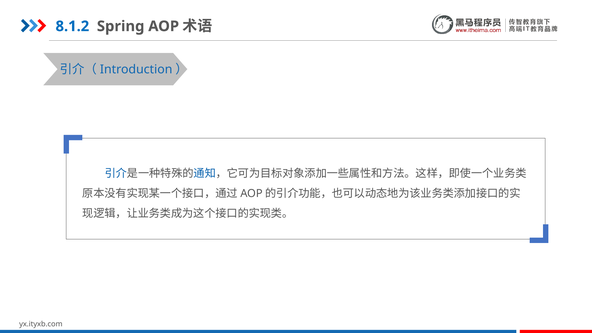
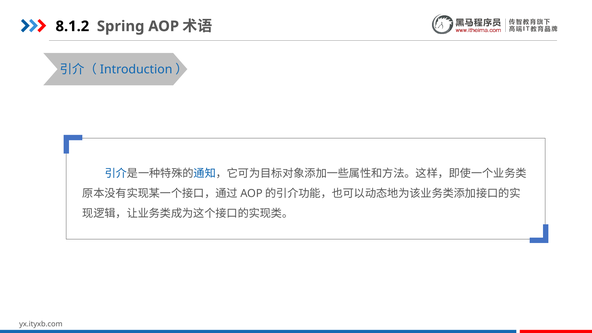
8.1.2 colour: blue -> black (72, 26)
